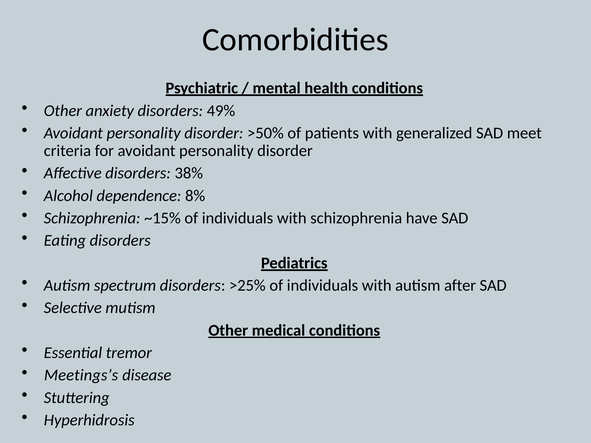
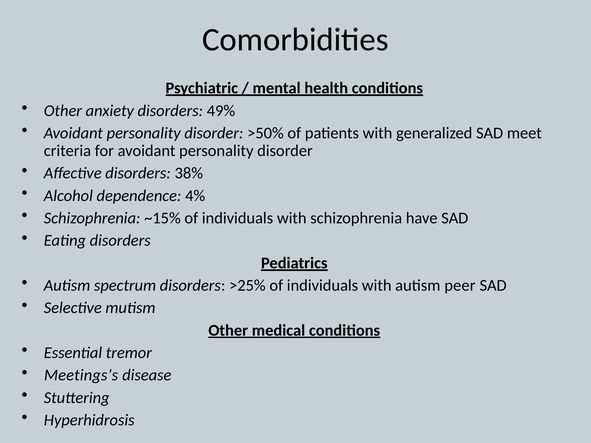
8%: 8% -> 4% (195, 196)
after: after -> peer (460, 286)
